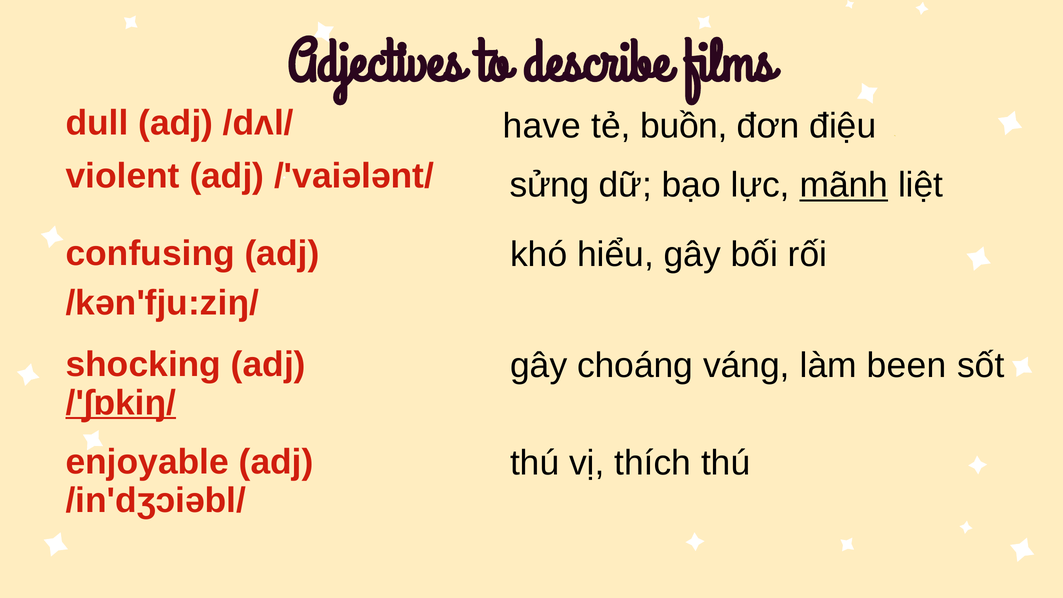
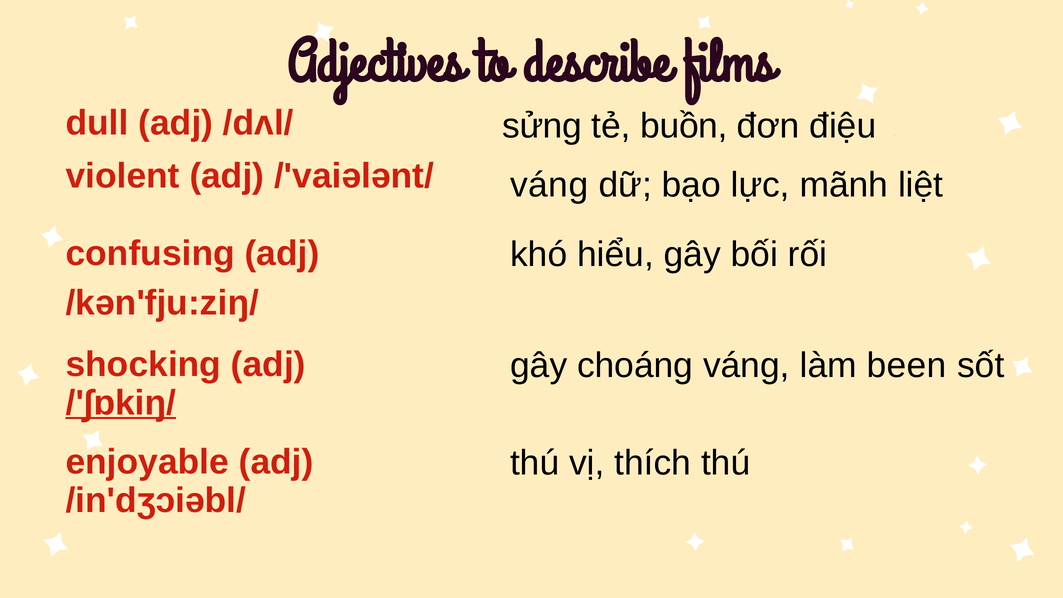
have: have -> sửng (542, 126)
/'vaiələnt/ sửng: sửng -> váng (549, 185)
mãnh underline: present -> none (844, 185)
